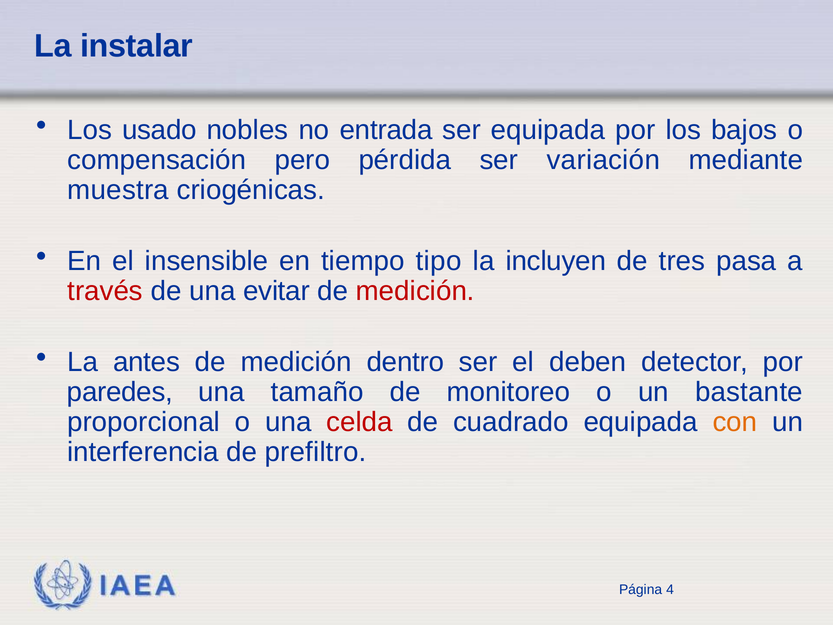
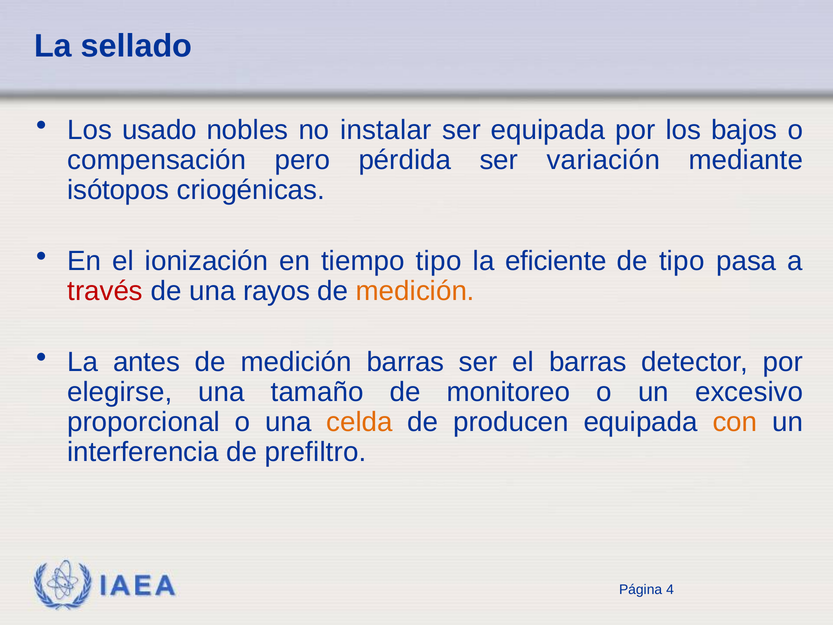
instalar: instalar -> sellado (136, 46)
entrada: entrada -> instalar (386, 130)
muestra: muestra -> isótopos (118, 190)
insensible: insensible -> ionización (207, 261)
incluyen: incluyen -> eficiente (556, 261)
de tres: tres -> tipo (682, 261)
evitar: evitar -> rayos (277, 291)
medición colour: red -> orange (415, 291)
medición dentro: dentro -> barras (405, 362)
el deben: deben -> barras (588, 362)
paredes: paredes -> elegirse (120, 392)
bastante: bastante -> excesivo (749, 392)
celda colour: red -> orange (359, 422)
cuadrado: cuadrado -> producen (511, 422)
